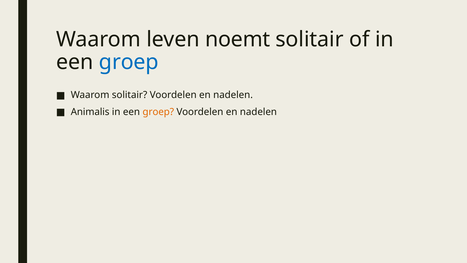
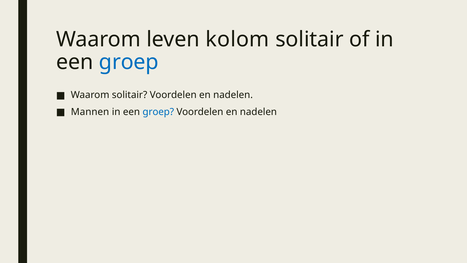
noemt: noemt -> kolom (237, 39)
Animalis: Animalis -> Mannen (90, 112)
groep colour: orange -> blue (158, 112)
